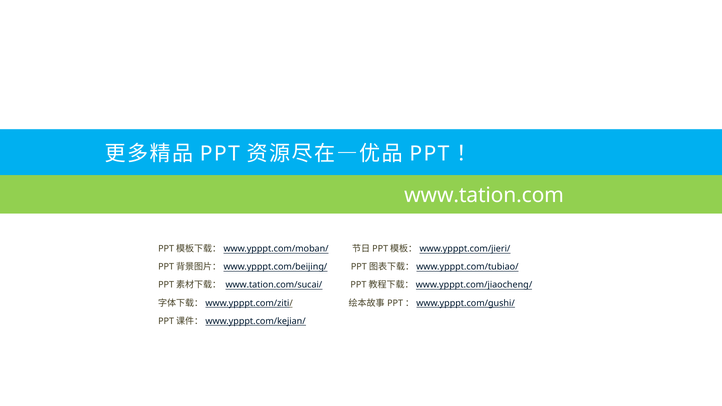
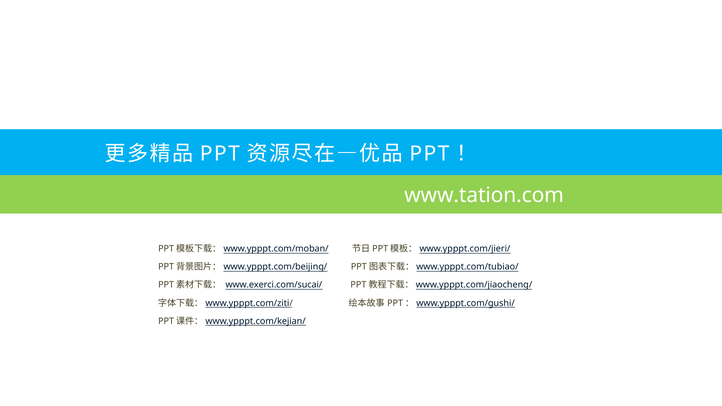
www.tation.com/sucai/: www.tation.com/sucai/ -> www.exerci.com/sucai/ (274, 285)
